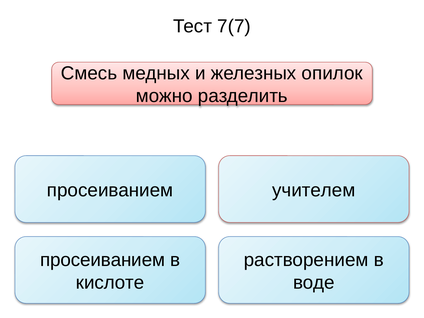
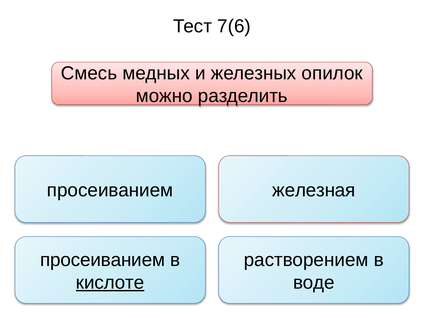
7(7: 7(7 -> 7(6 (234, 26)
учителем: учителем -> железная (314, 190)
кислоте underline: none -> present (110, 283)
